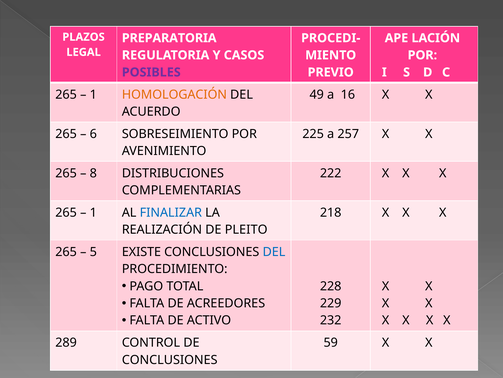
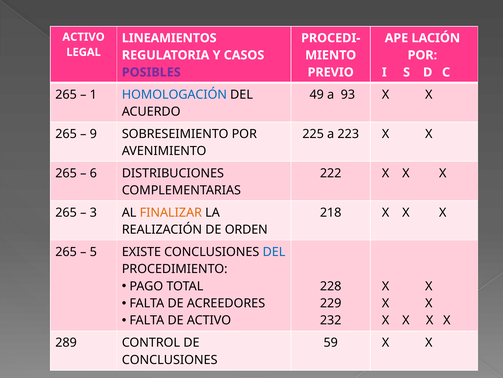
PLAZOS: PLAZOS -> ACTIVO (83, 37)
PREPARATORIA: PREPARATORIA -> LINEAMIENTOS (169, 38)
HOMOLOGACIÓN colour: orange -> blue (174, 94)
16: 16 -> 93 (348, 94)
6: 6 -> 9 (93, 134)
257: 257 -> 223 (348, 134)
8: 8 -> 6 (93, 173)
1: 1 -> 3 (93, 212)
FINALIZAR colour: blue -> orange (171, 212)
PLEITO: PLEITO -> ORDEN (246, 229)
